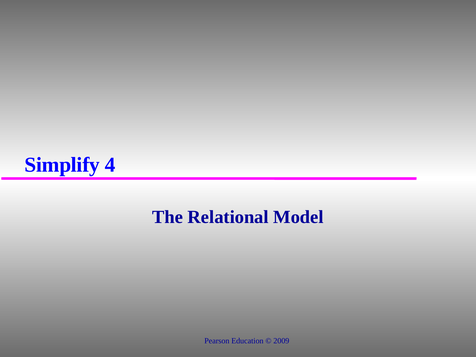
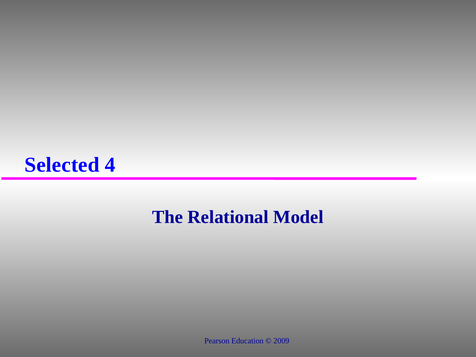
Simplify: Simplify -> Selected (62, 165)
